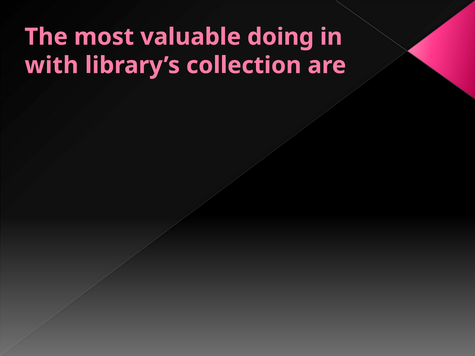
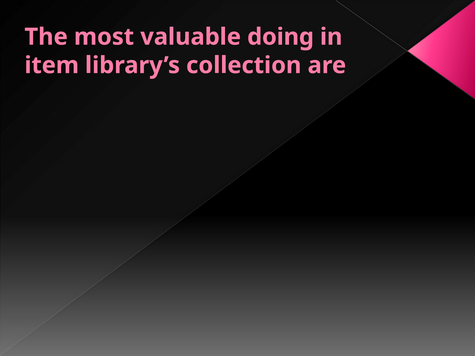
with: with -> item (52, 65)
